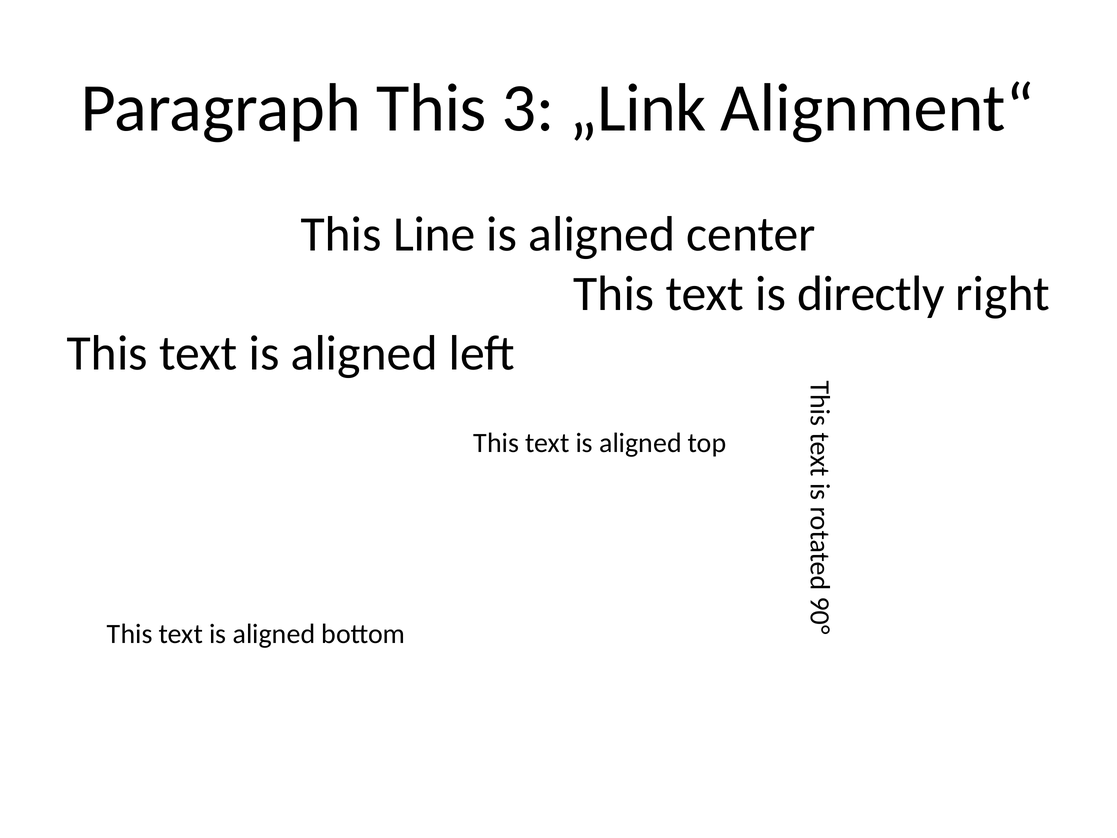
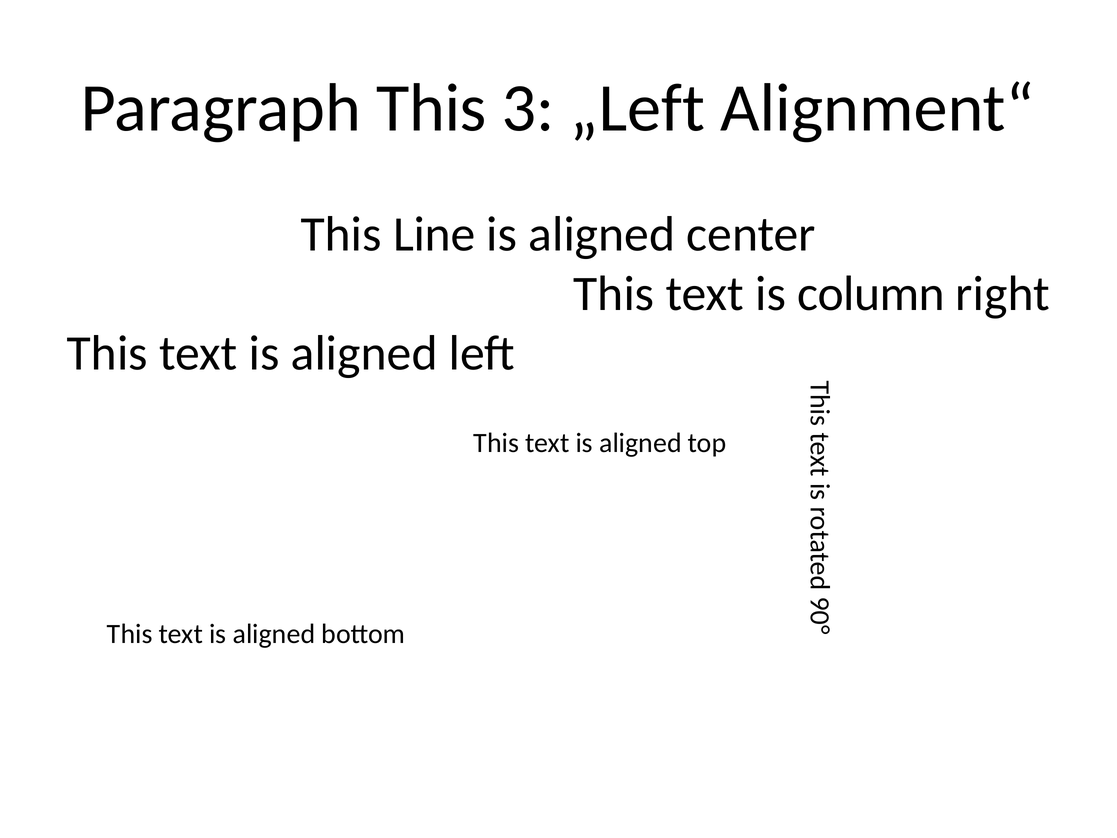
„Link: „Link -> „Left (637, 108)
directly: directly -> column (871, 294)
